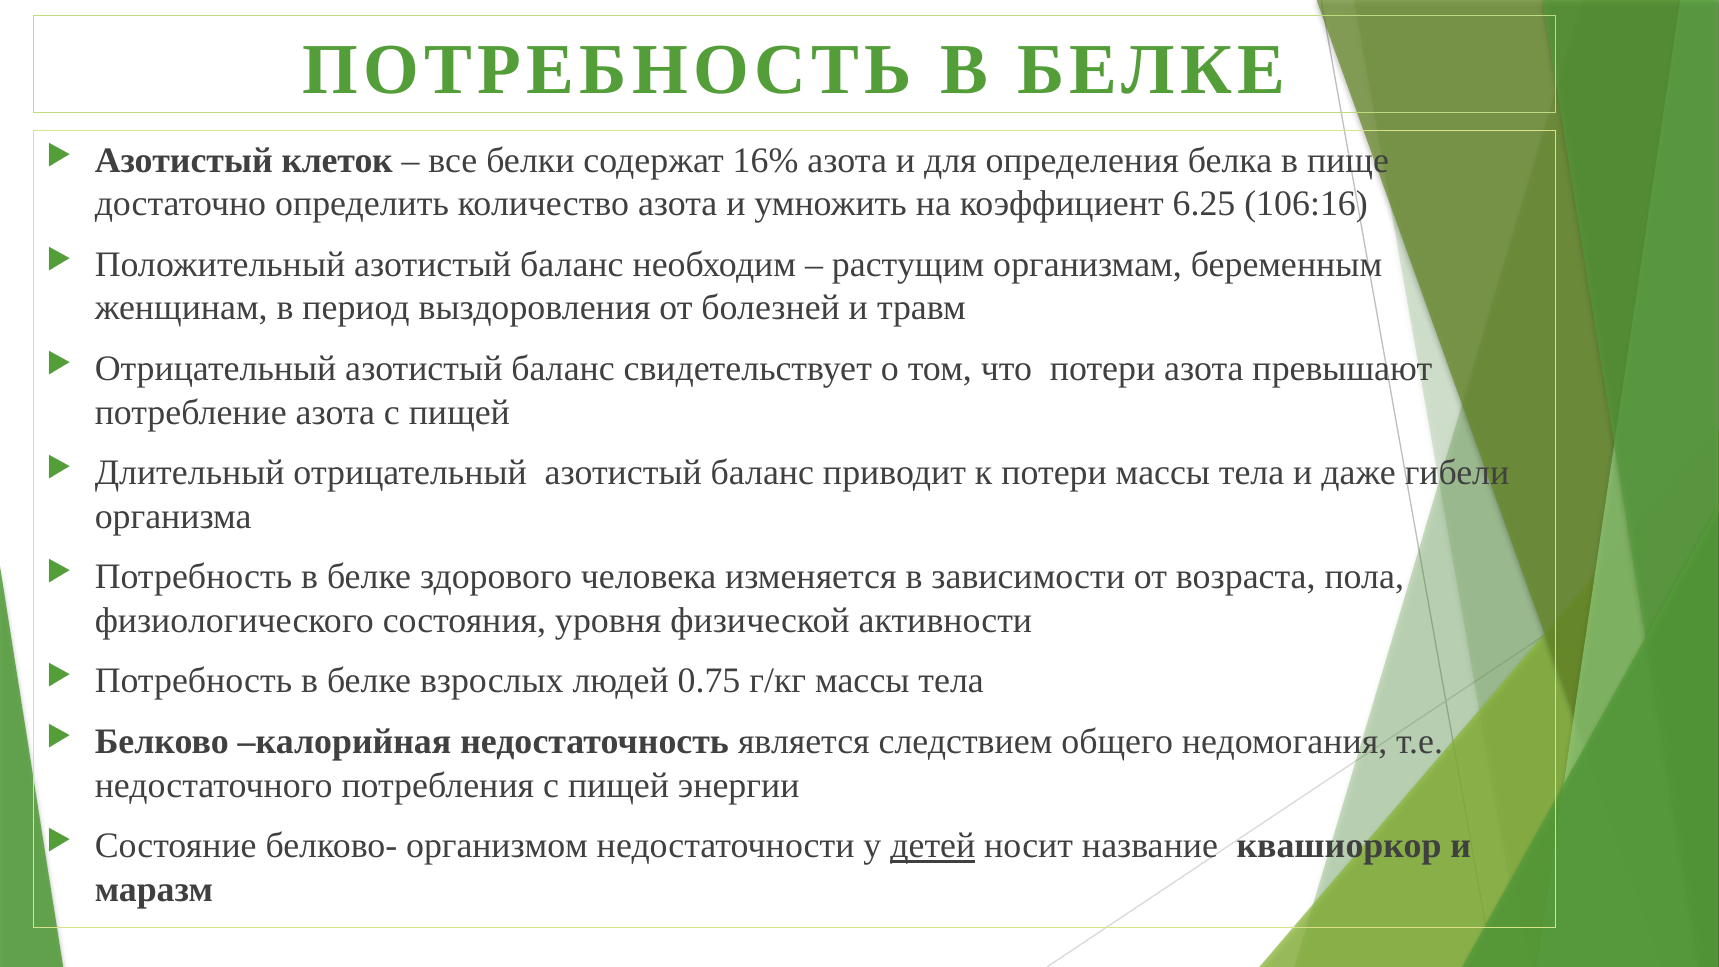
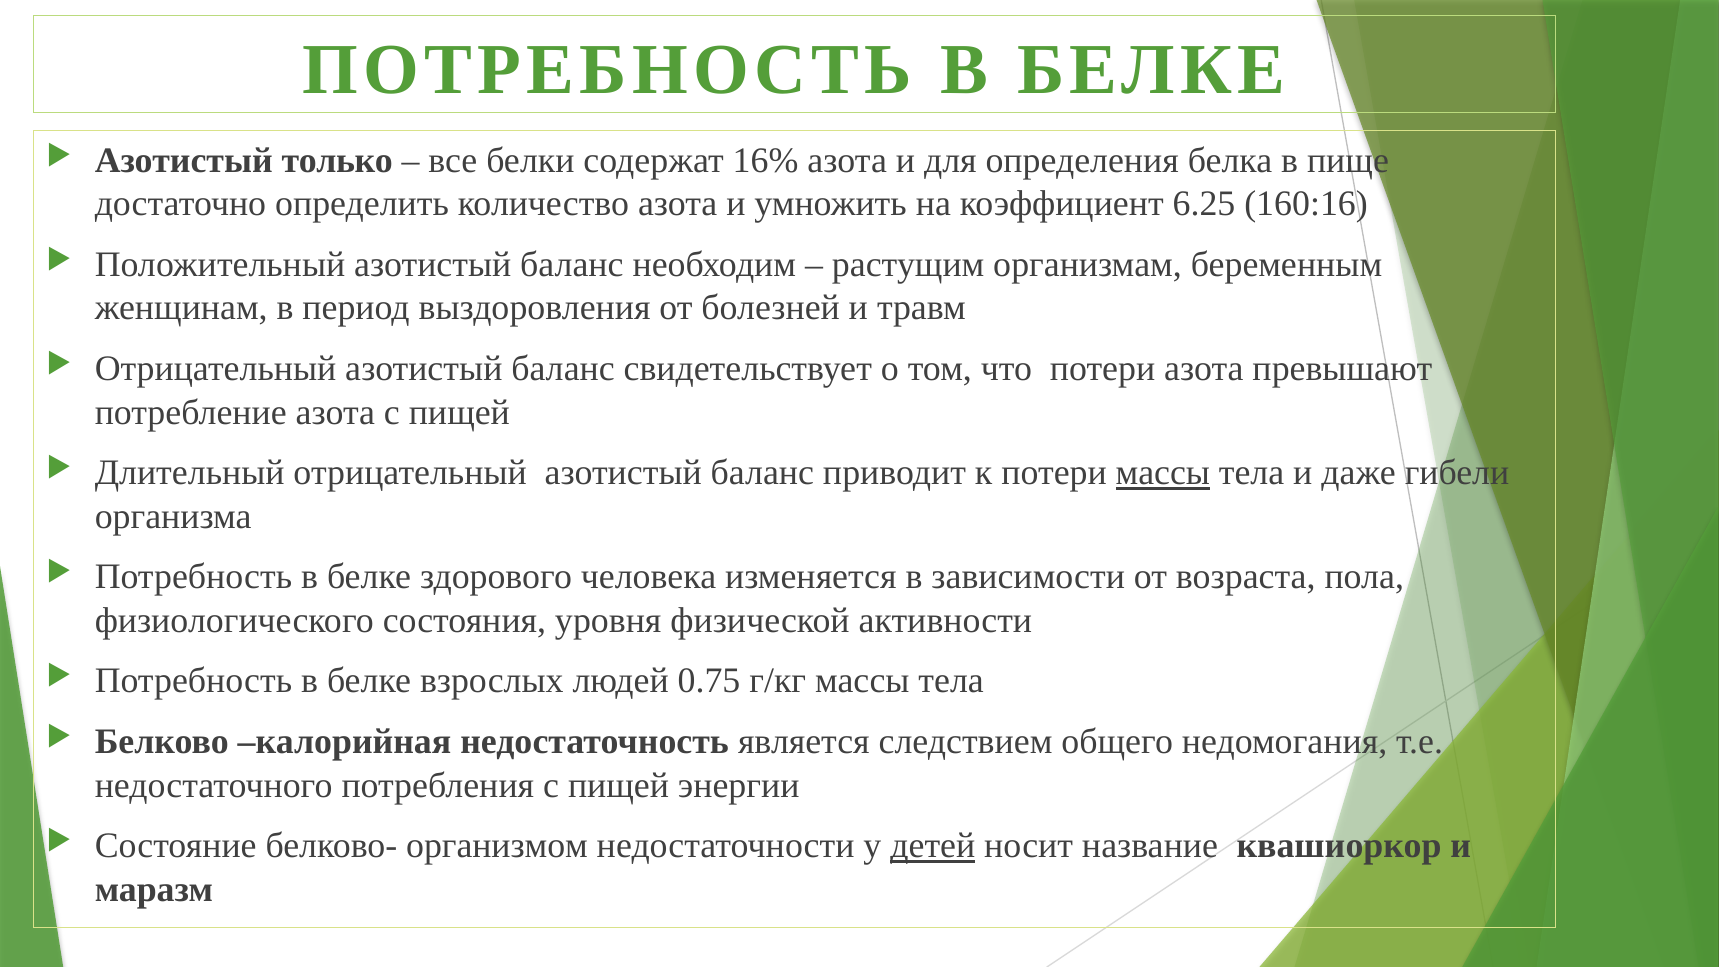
клеток: клеток -> только (337, 161)
106:16: 106:16 -> 160:16 (1306, 204)
массы underline: none -> present (1163, 473)
